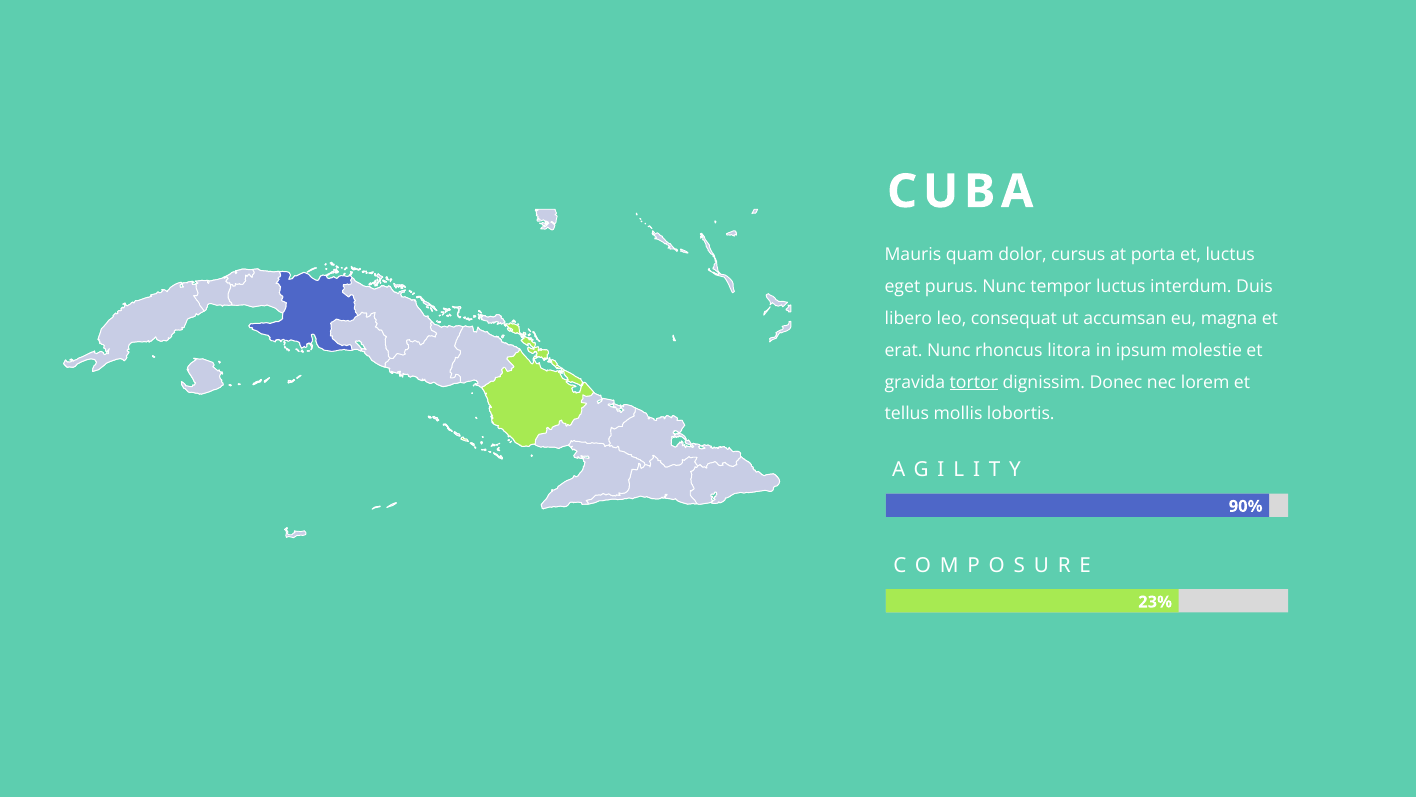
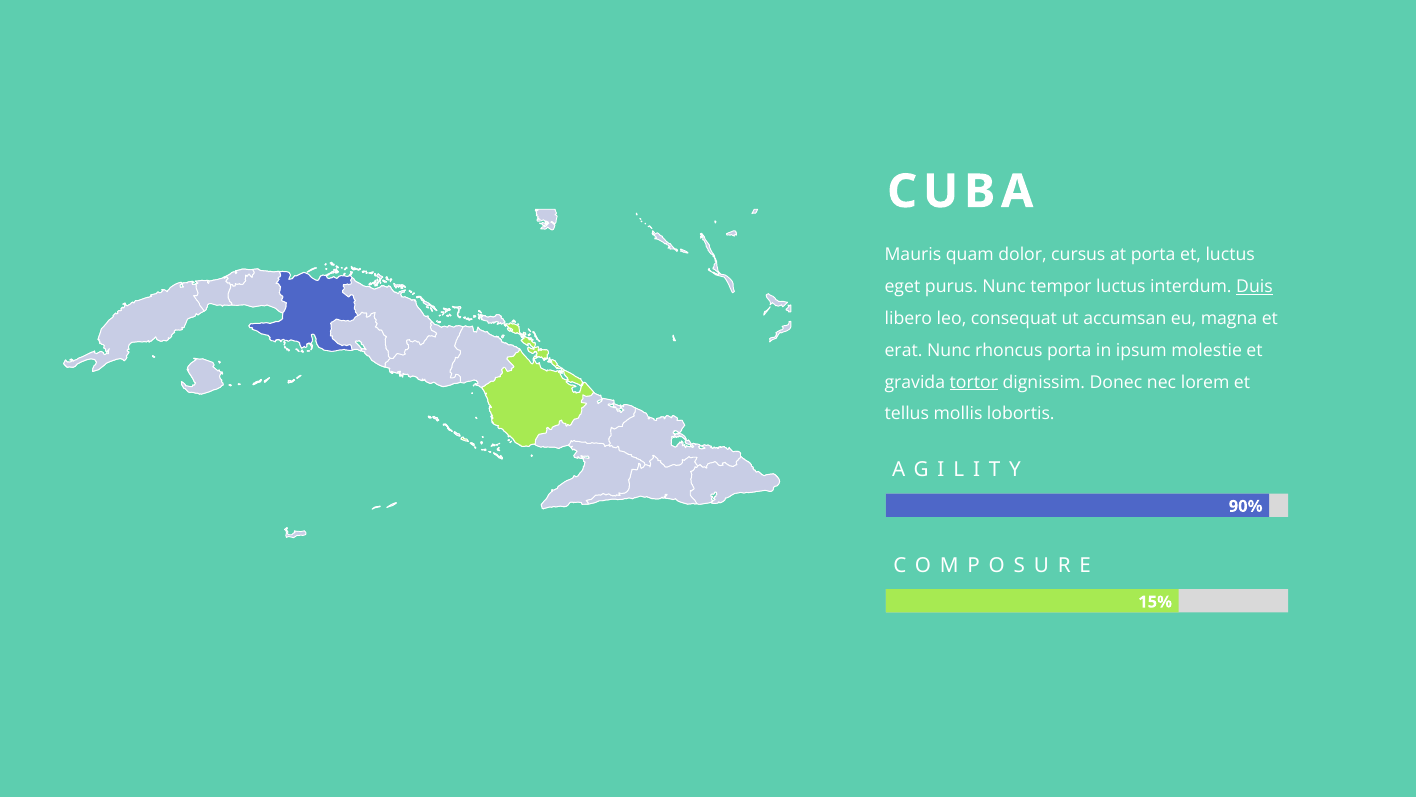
Duis underline: none -> present (1254, 286)
rhoncus litora: litora -> porta (1069, 350)
23%: 23% -> 15% (1155, 602)
